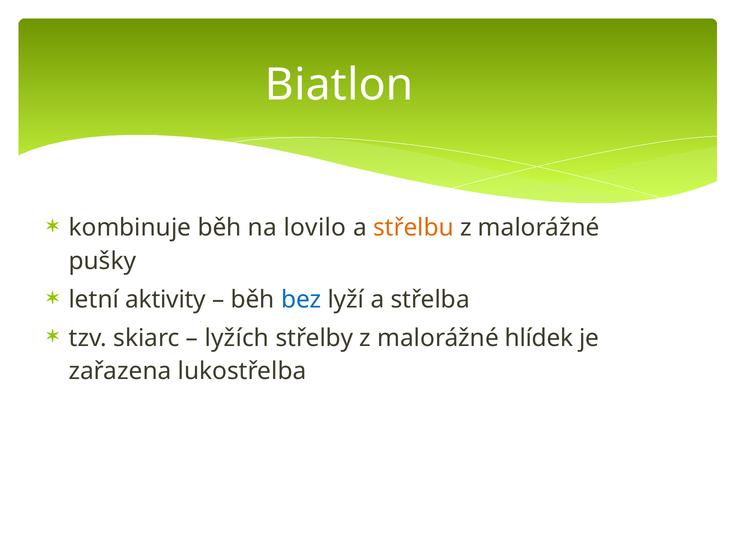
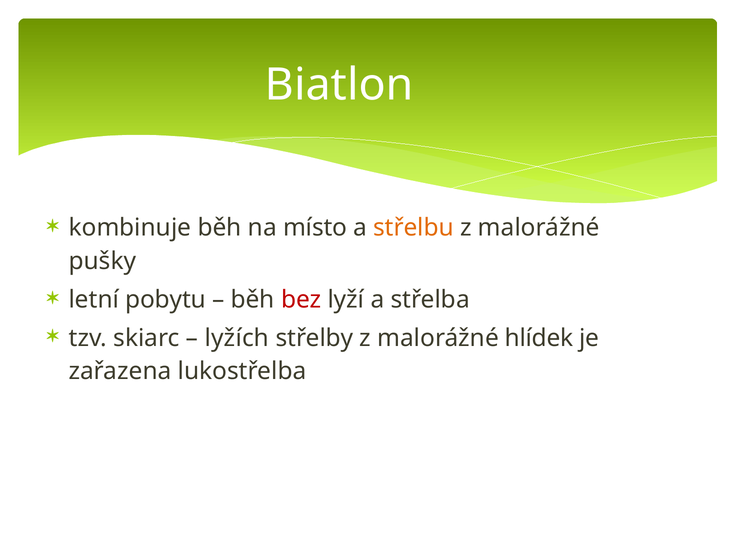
lovilo: lovilo -> místo (315, 228)
aktivity: aktivity -> pobytu (166, 300)
bez colour: blue -> red (301, 300)
